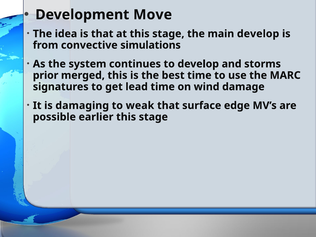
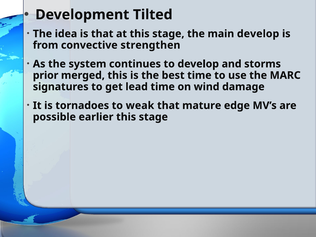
Move: Move -> Tilted (153, 15)
simulations: simulations -> strengthen (150, 45)
damaging: damaging -> tornadoes (82, 106)
surface: surface -> mature (202, 106)
